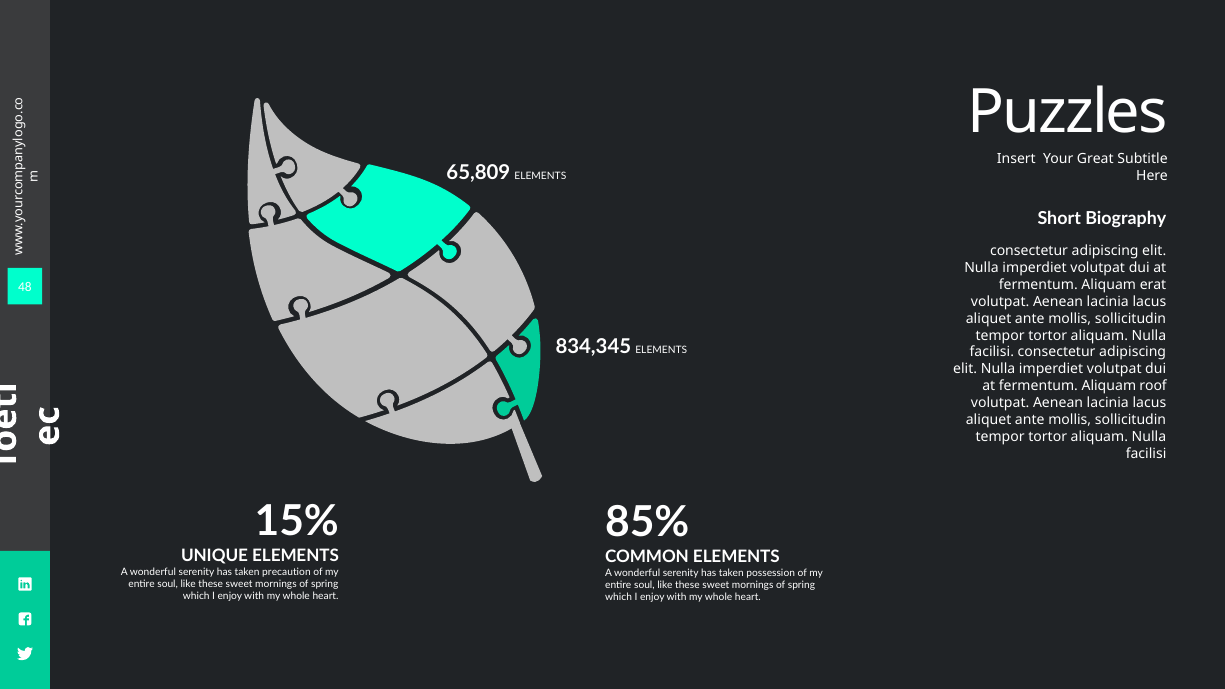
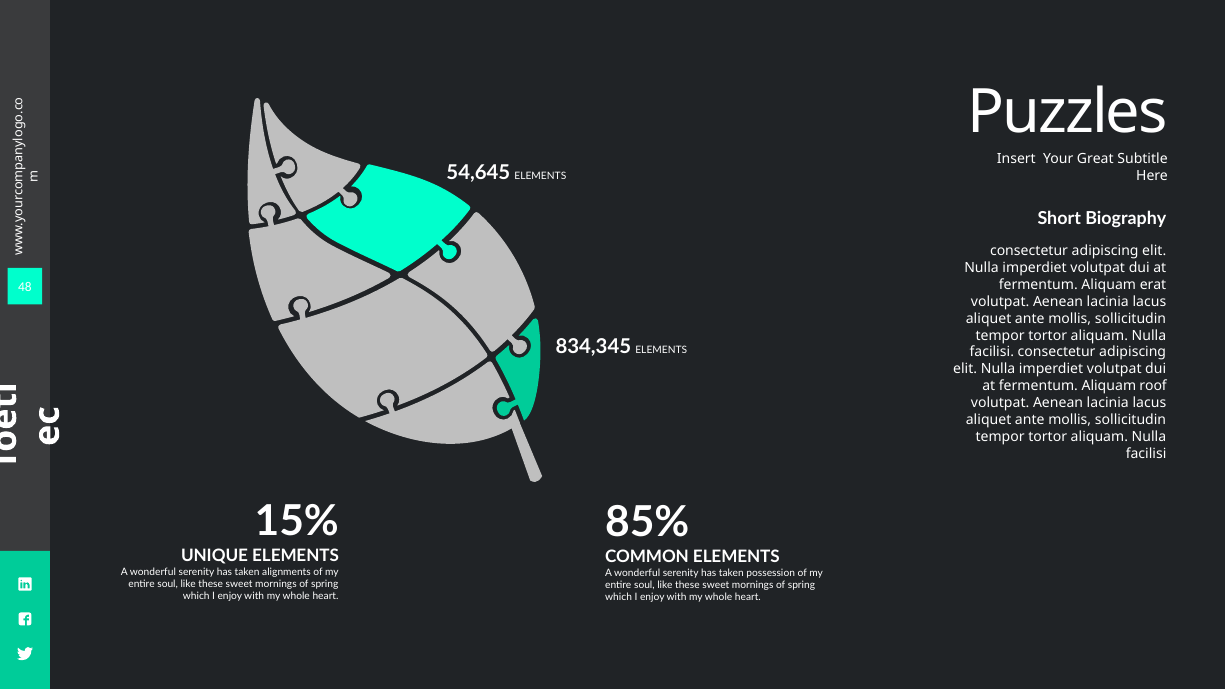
65,809: 65,809 -> 54,645 (478, 173)
precaution: precaution -> alignments (287, 572)
